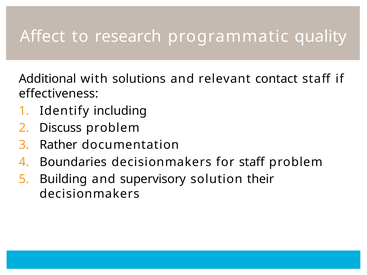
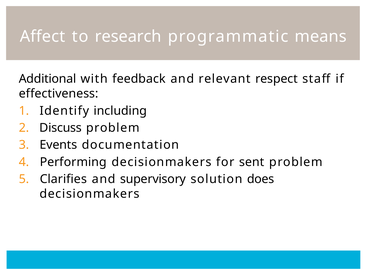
quality: quality -> means (321, 37)
solutions: solutions -> feedback (139, 79)
contact: contact -> respect (277, 79)
Rather: Rather -> Events (58, 145)
Boundaries: Boundaries -> Performing (73, 162)
for staff: staff -> sent (252, 162)
Building: Building -> Clarifies (63, 179)
their: their -> does (261, 179)
